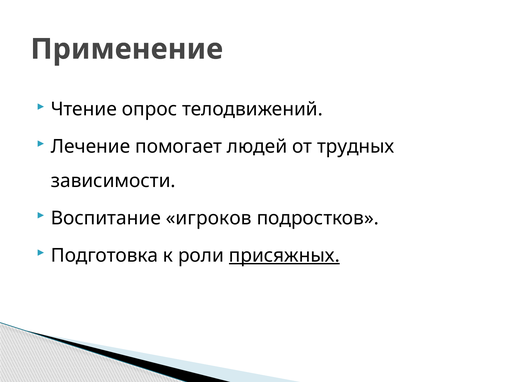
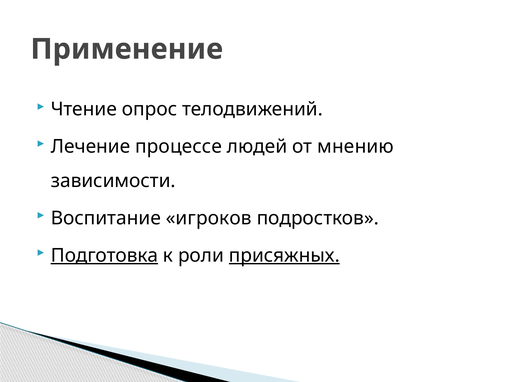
помогает: помогает -> процессе (179, 146)
трудных: трудных -> мнению (356, 146)
Подготовка underline: none -> present (104, 255)
